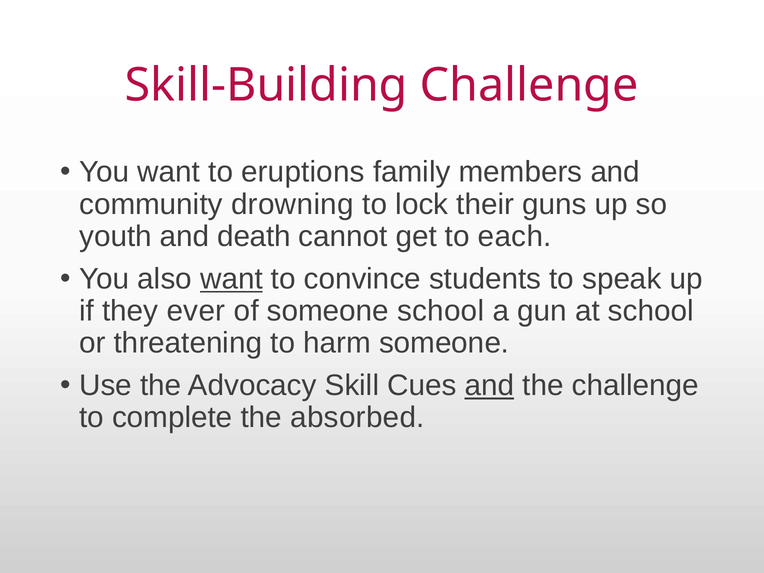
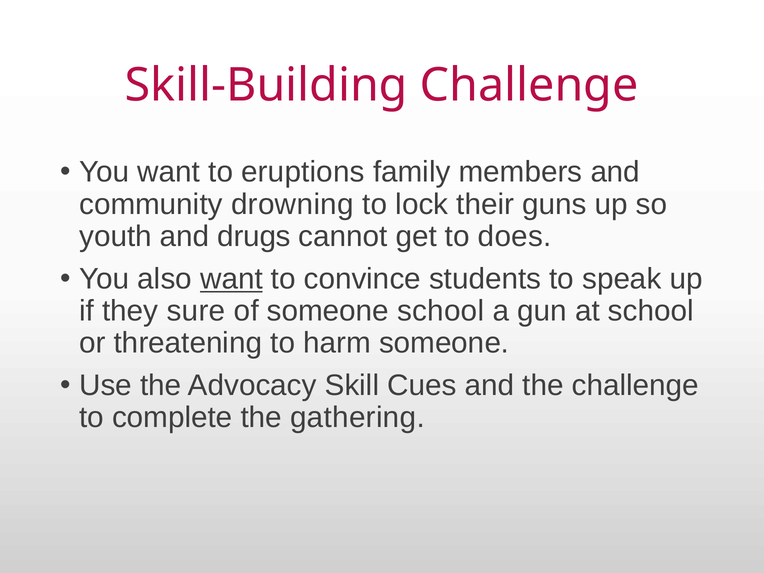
death: death -> drugs (254, 236)
each: each -> does (515, 236)
ever: ever -> sure (196, 311)
and underline: present -> none (489, 386)
absorbed: absorbed -> gathering (357, 418)
